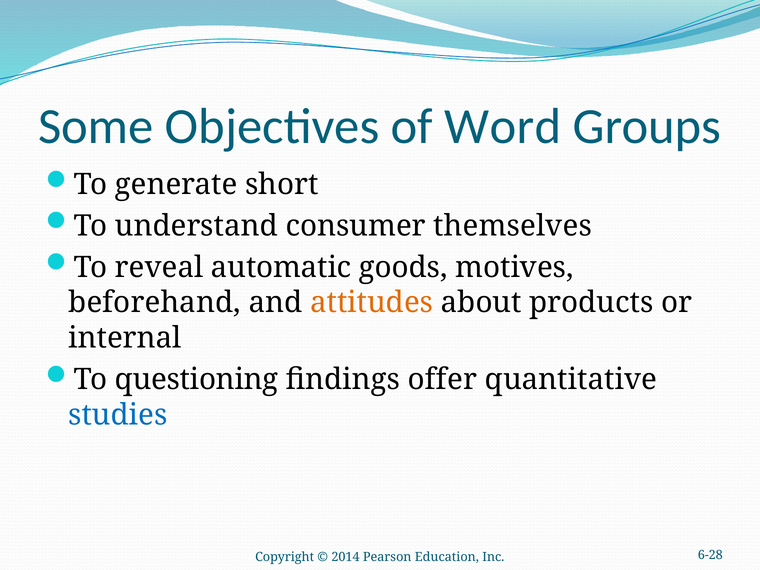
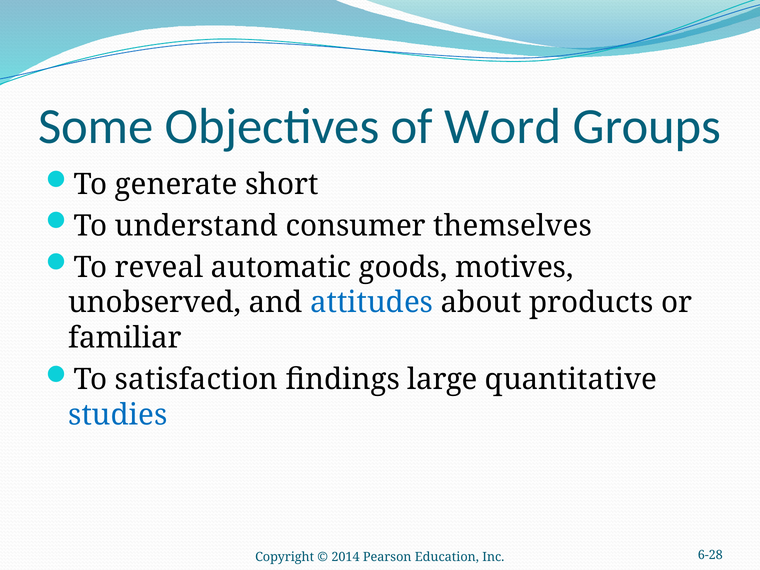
beforehand: beforehand -> unobserved (155, 303)
attitudes colour: orange -> blue (372, 303)
internal: internal -> familiar (125, 338)
questioning: questioning -> satisfaction (196, 380)
offer: offer -> large (443, 380)
